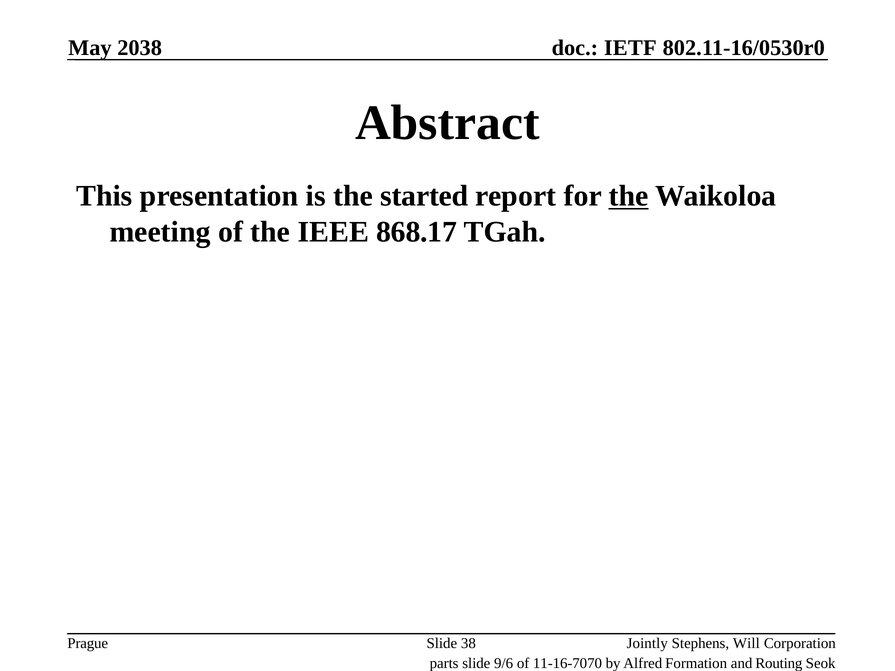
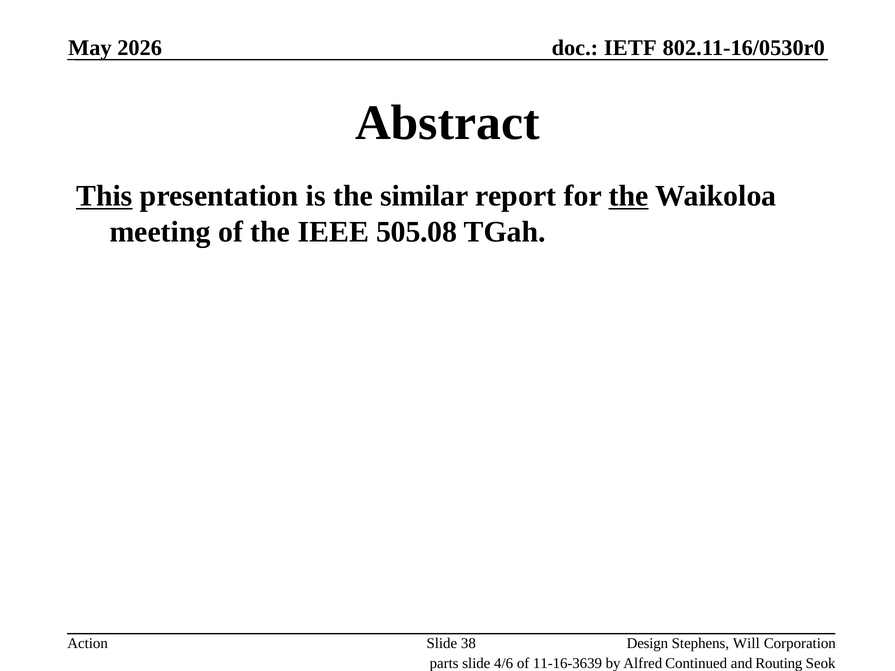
2038: 2038 -> 2026 (140, 48)
This underline: none -> present (104, 196)
started: started -> similar (424, 196)
868.17: 868.17 -> 505.08 (417, 232)
Prague: Prague -> Action (88, 644)
Jointly: Jointly -> Design (647, 644)
9/6: 9/6 -> 4/6 (504, 663)
11-16-7070: 11-16-7070 -> 11-16-3639 (567, 663)
Formation: Formation -> Continued (696, 663)
